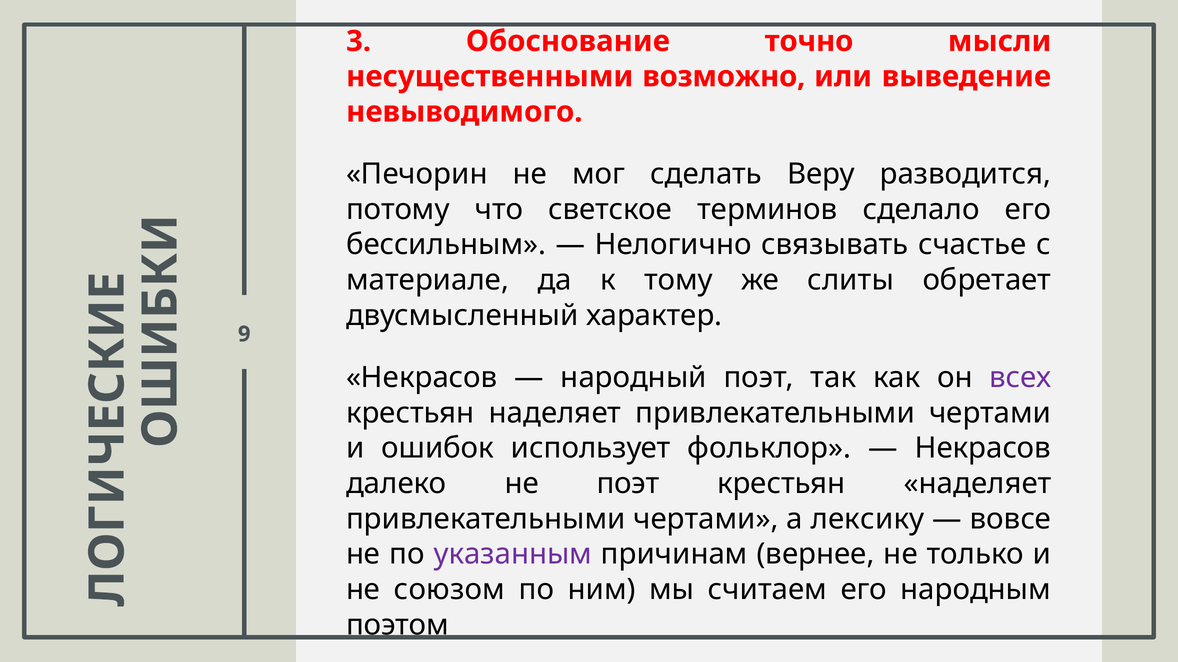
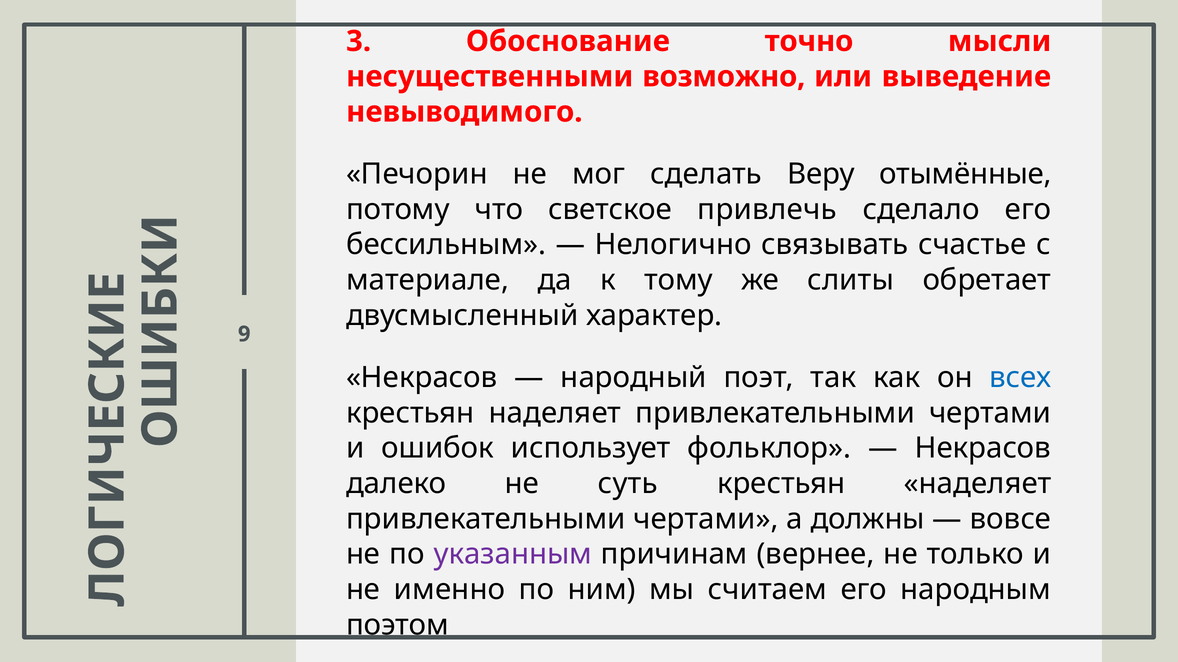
разводится: разводится -> отымённые (965, 174)
терминов: терминов -> привлечь (767, 210)
всех colour: purple -> blue (1020, 378)
не поэт: поэт -> суть (628, 484)
лексику: лексику -> должны (868, 519)
союзом: союзом -> именно (450, 590)
